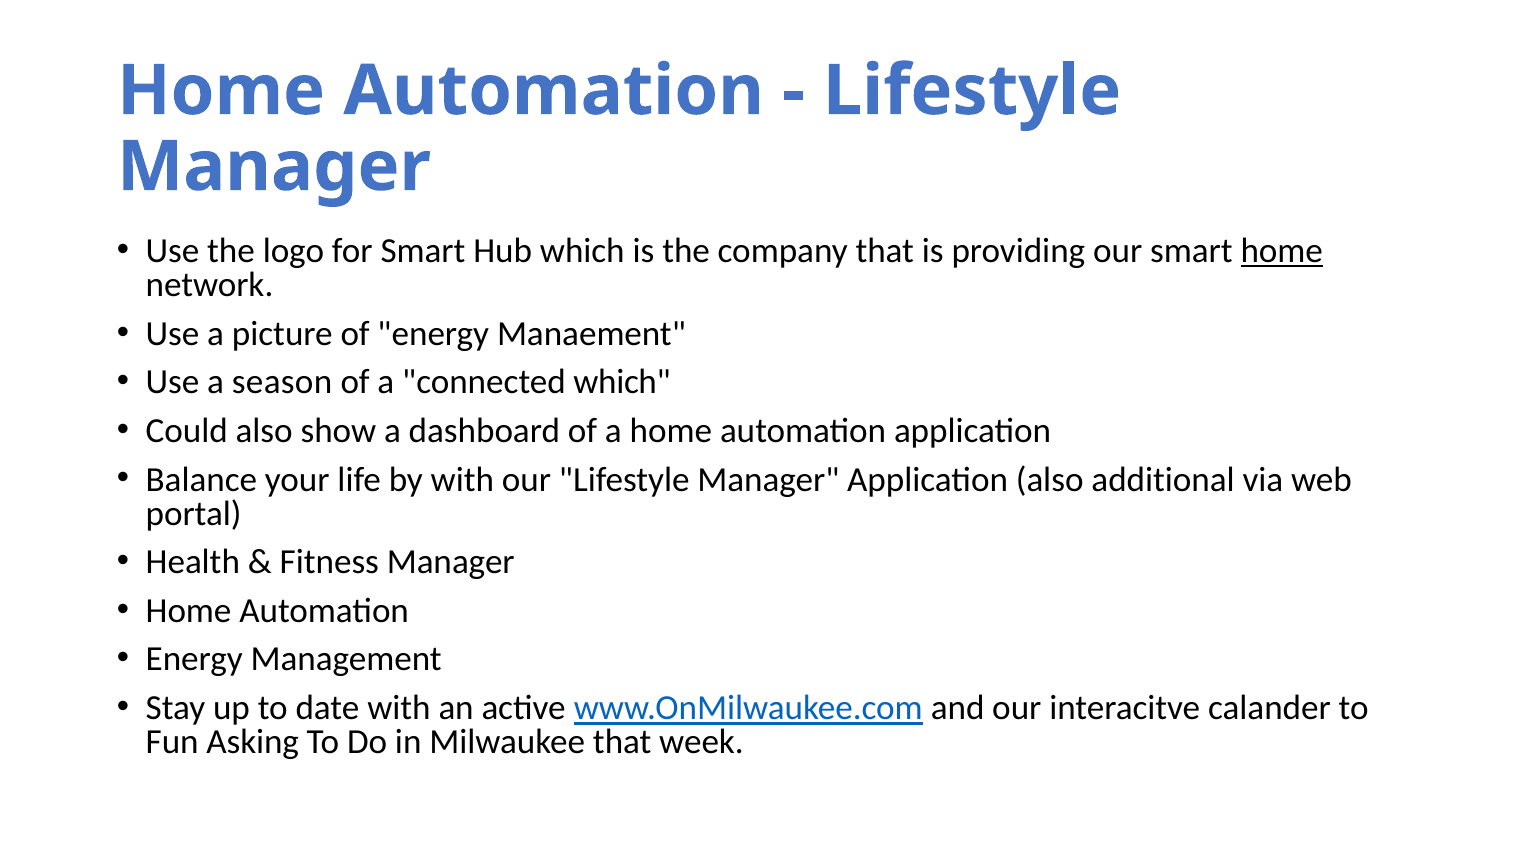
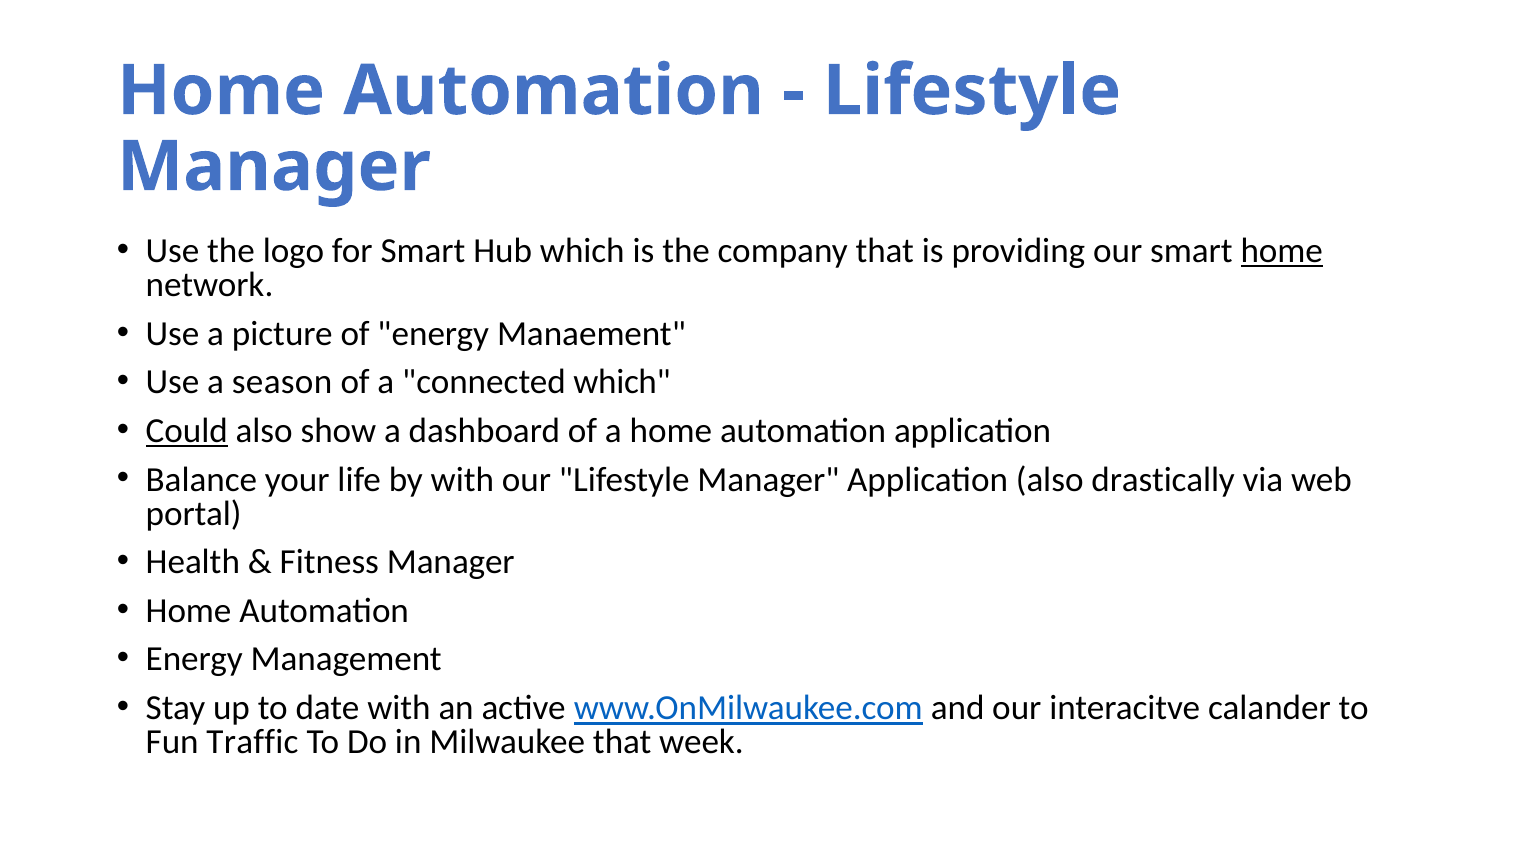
Could underline: none -> present (187, 431)
additional: additional -> drastically (1163, 479)
Asking: Asking -> Traffic (253, 742)
